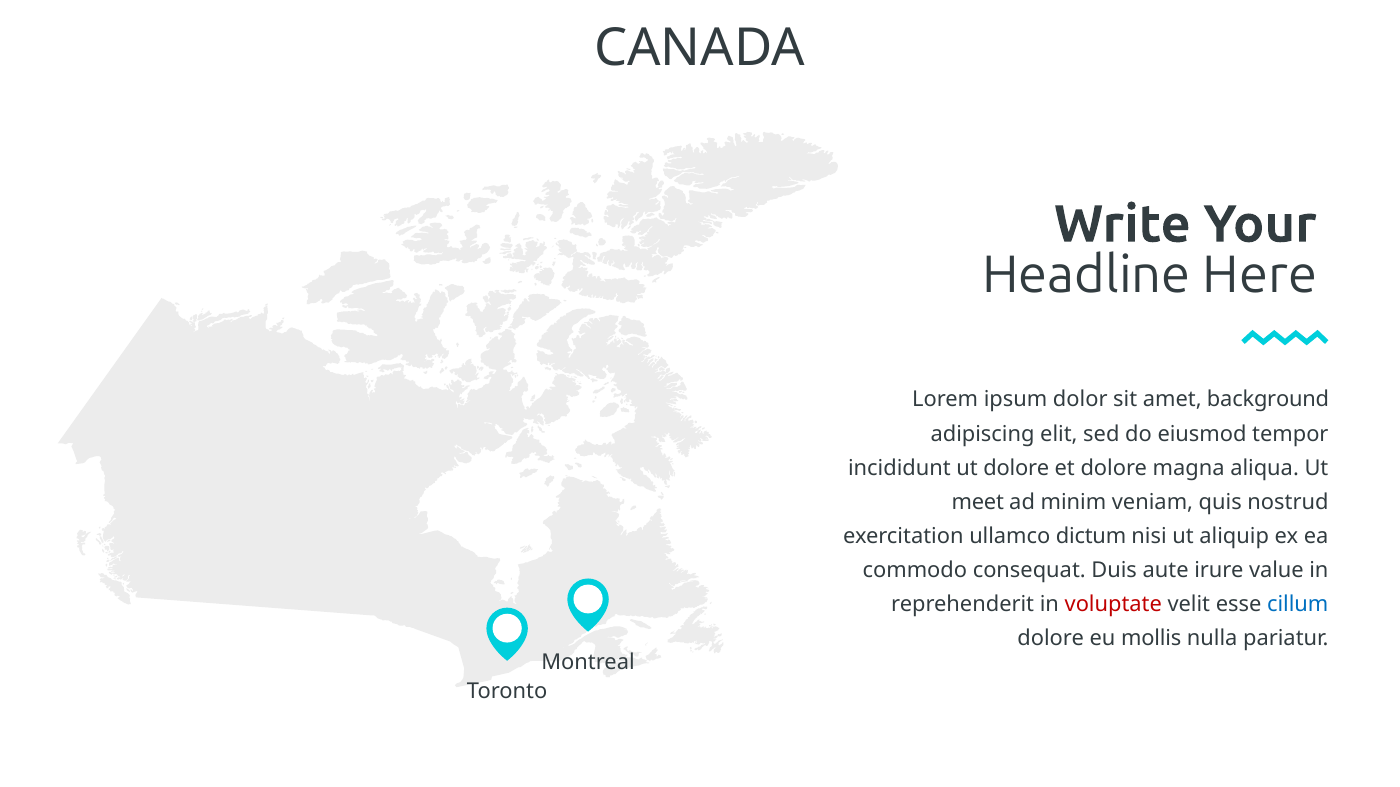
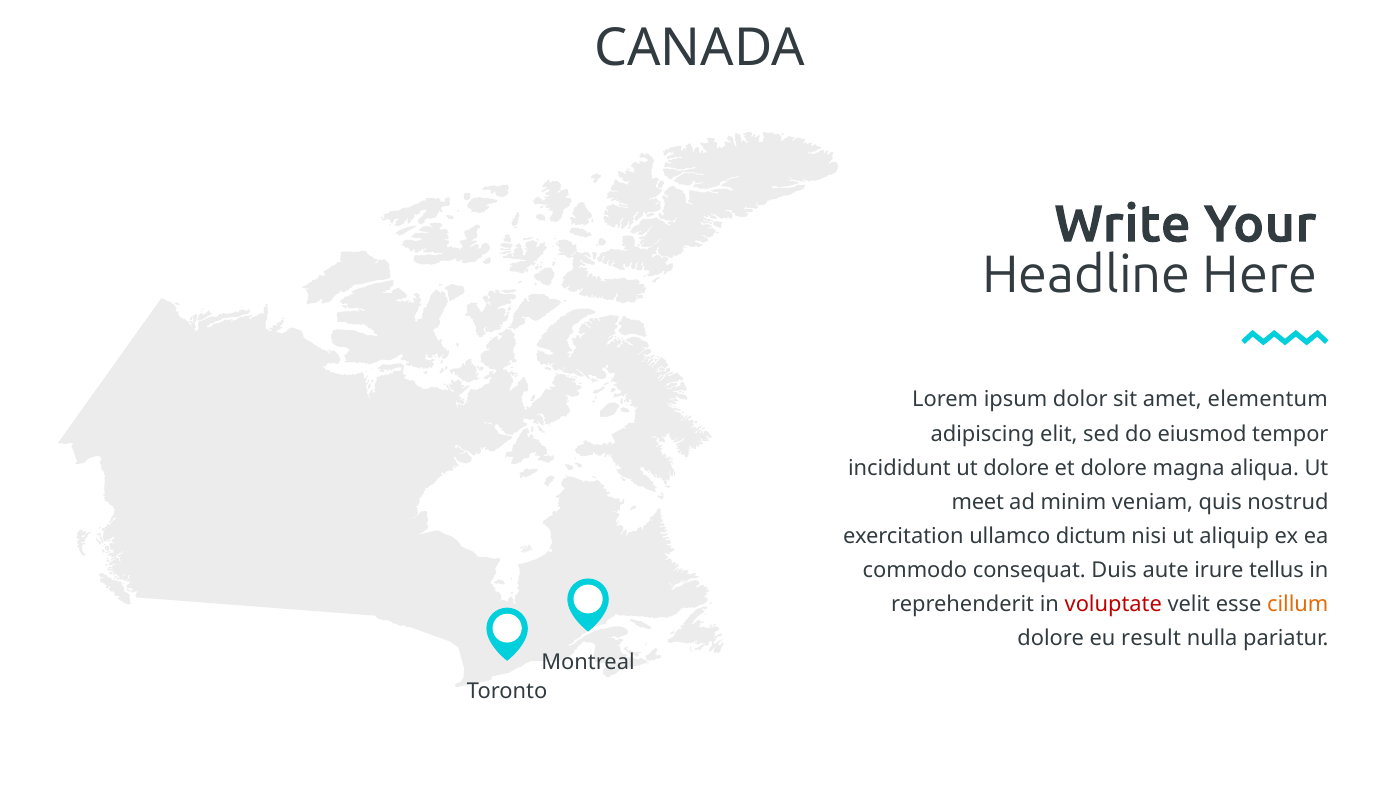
background: background -> elementum (1268, 400)
value: value -> tellus (1276, 571)
cillum colour: blue -> orange (1298, 605)
mollis: mollis -> result (1151, 639)
